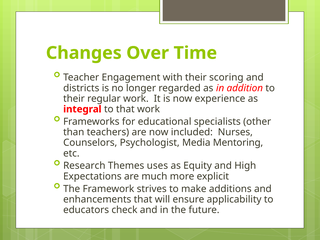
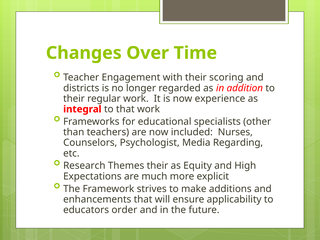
Mentoring: Mentoring -> Regarding (238, 143)
Themes uses: uses -> their (157, 166)
check: check -> order (124, 210)
